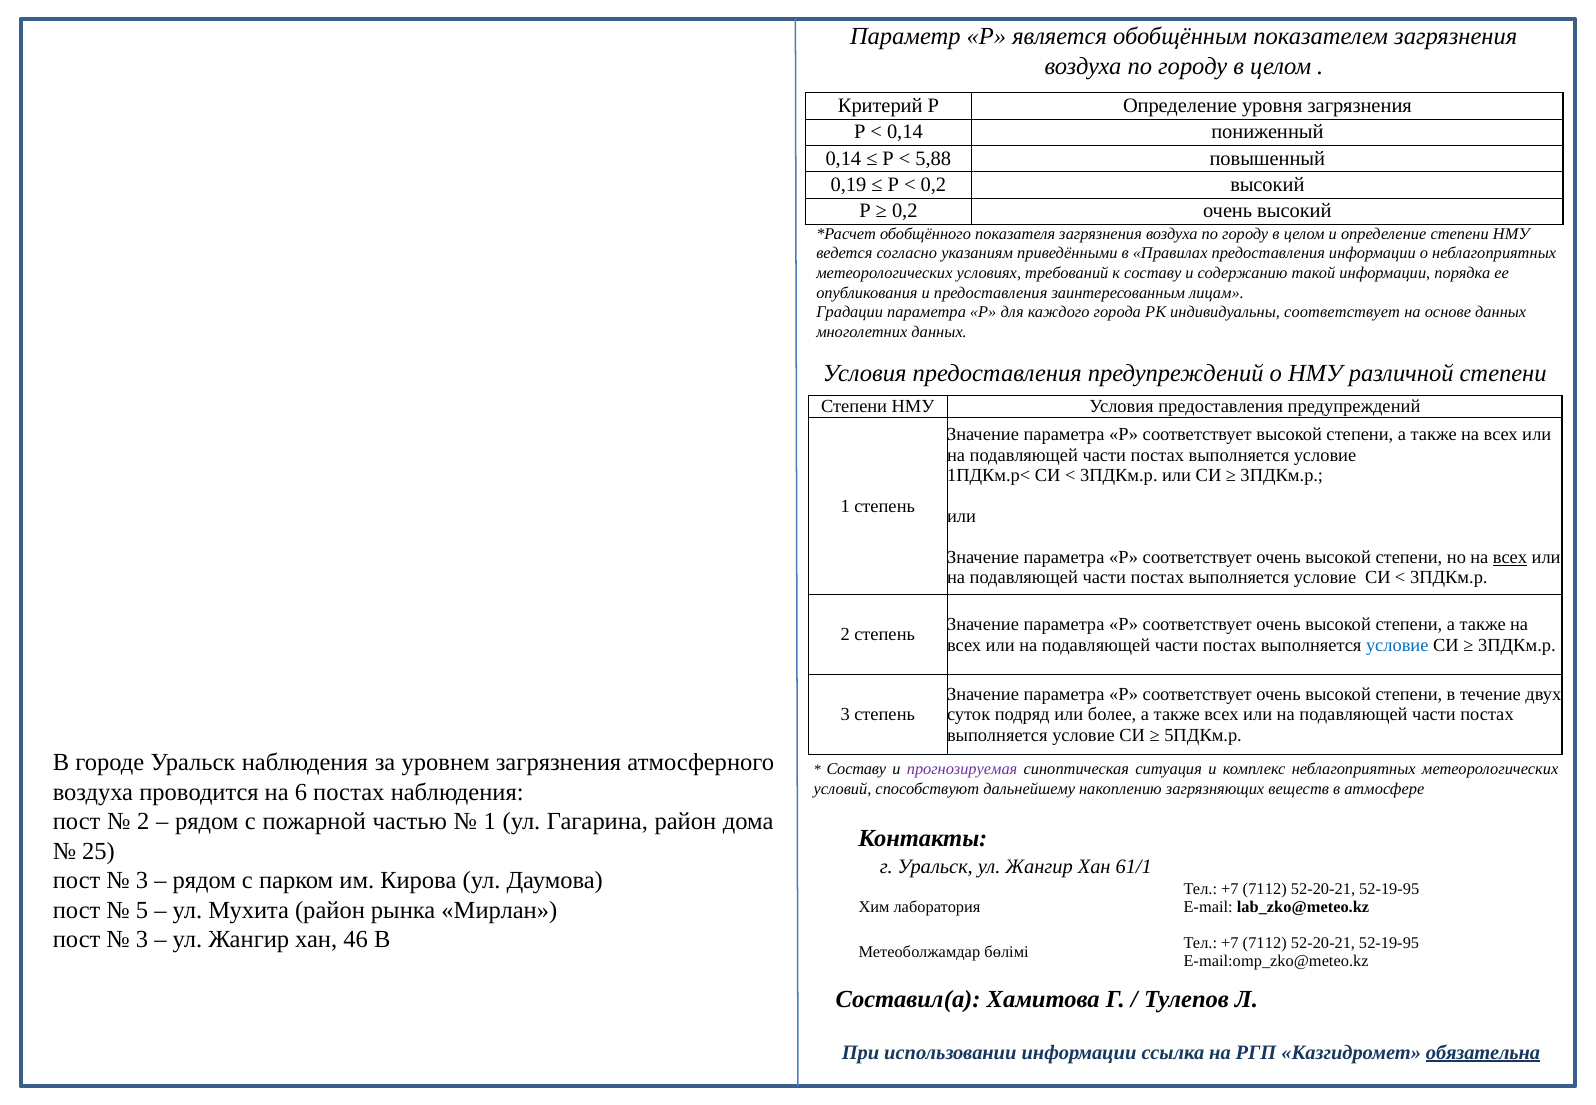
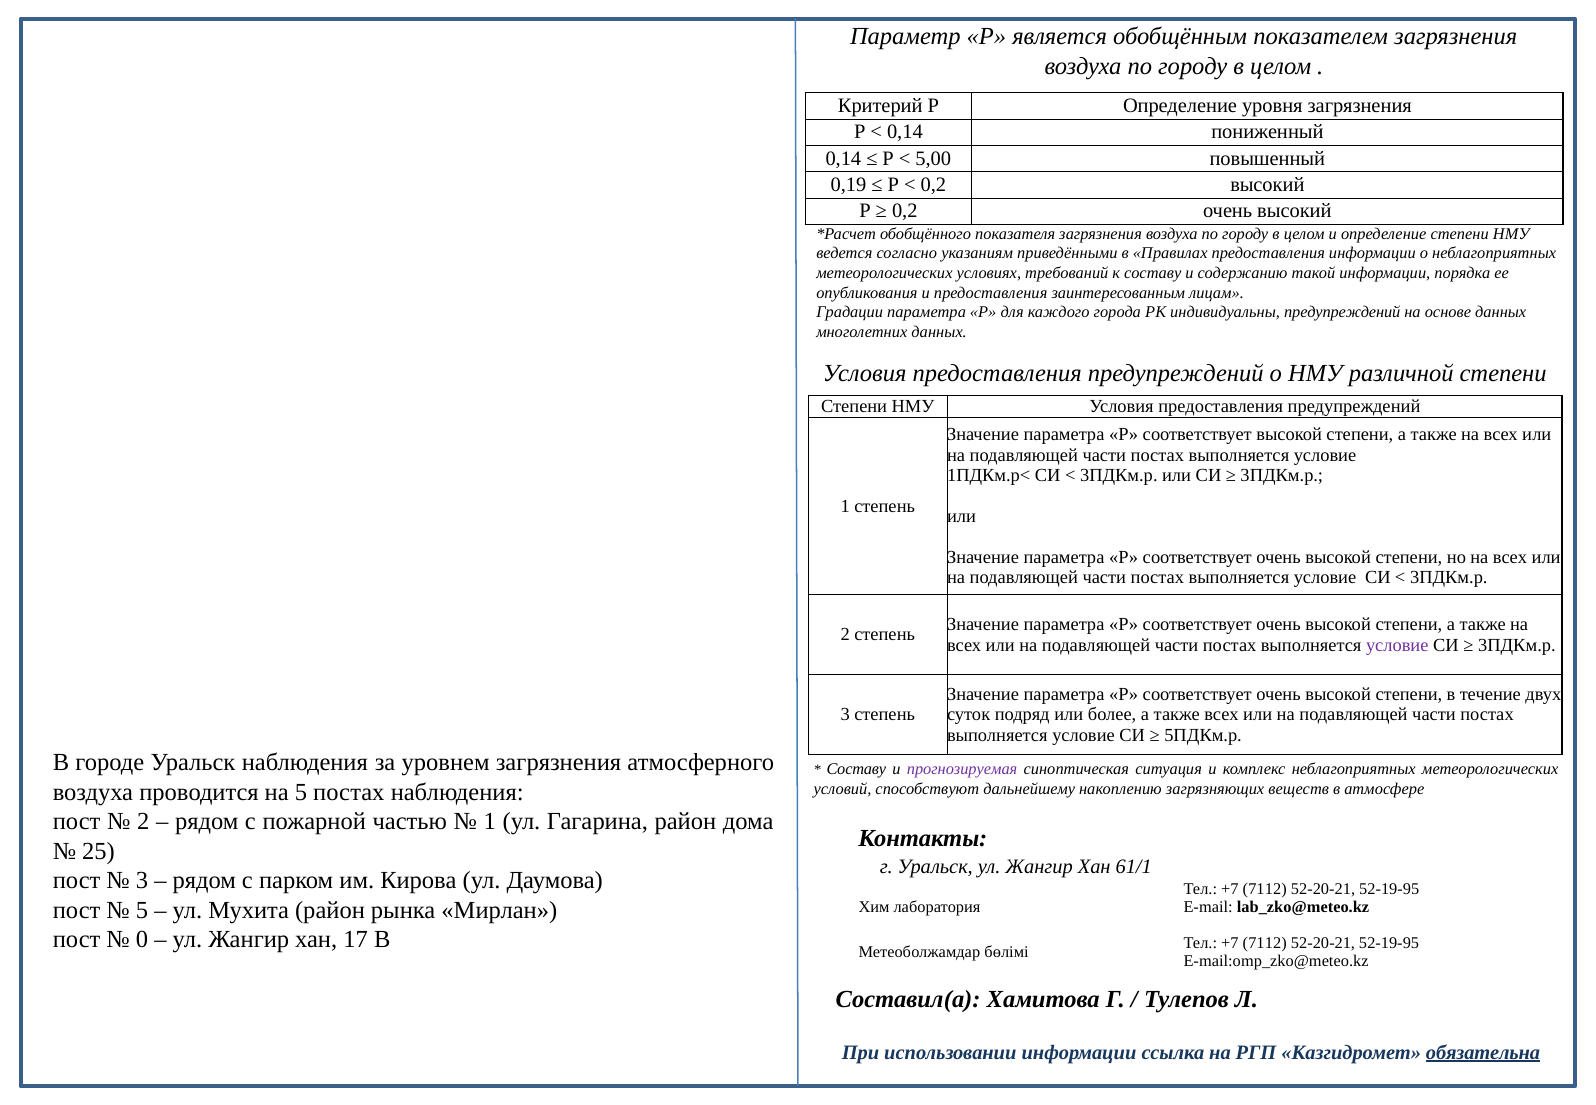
5,88: 5,88 -> 5,00 (933, 158)
индивидуальны соответствует: соответствует -> предупреждений (1342, 312)
всех underline: present -> none (1510, 557)
условие colour: blue -> purple (1397, 645)
на 6: 6 -> 5 (301, 792)
3: 3 -> 0 (142, 940)
46: 46 -> 17 (356, 940)
